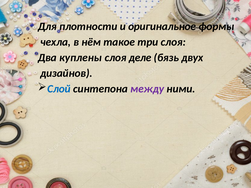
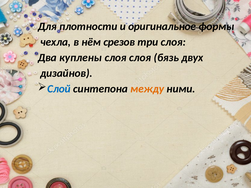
такое: такое -> срезов (119, 42)
слоя деле: деле -> слоя (140, 58)
между colour: purple -> orange (147, 89)
